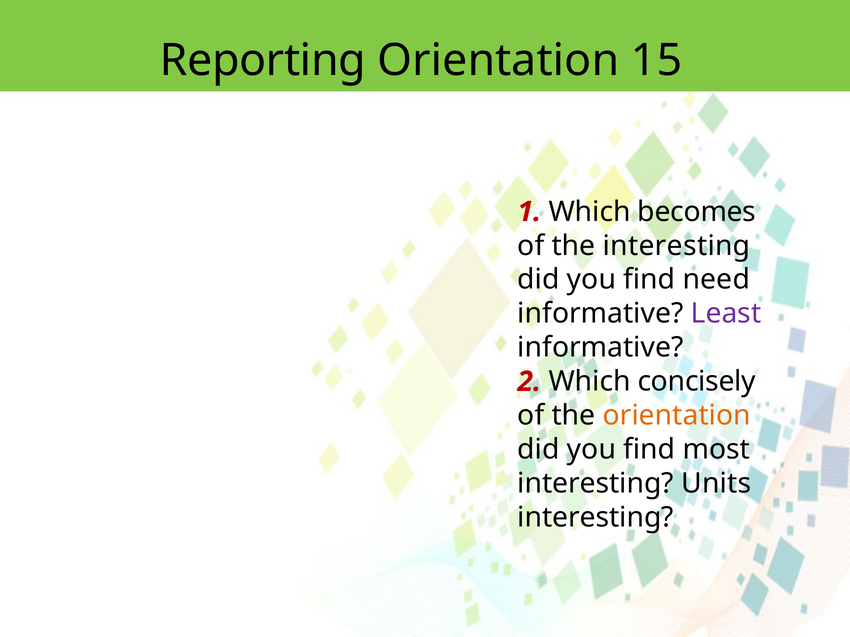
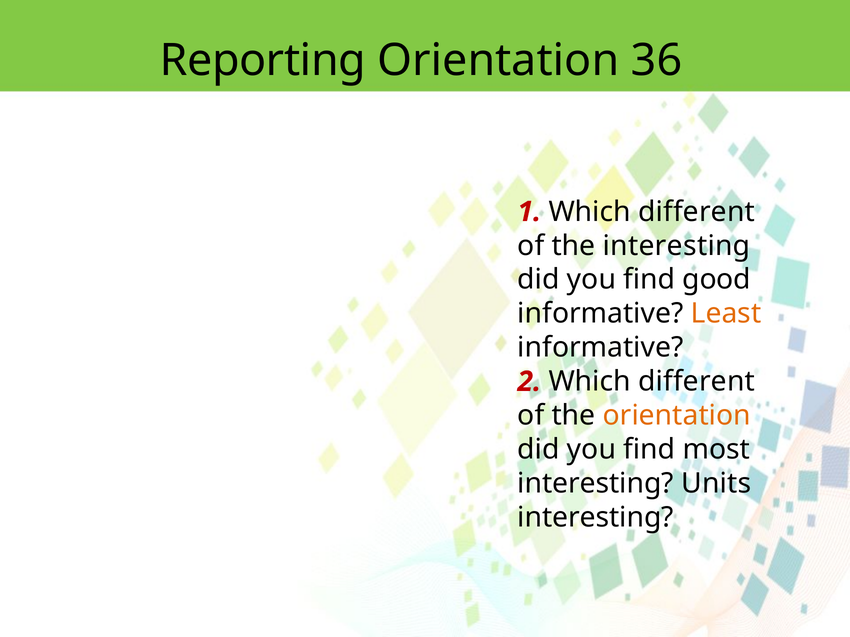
15: 15 -> 36 (657, 61)
1 Which becomes: becomes -> different (697, 212)
need: need -> good (717, 280)
Least colour: purple -> orange (726, 314)
2 Which concisely: concisely -> different (697, 382)
